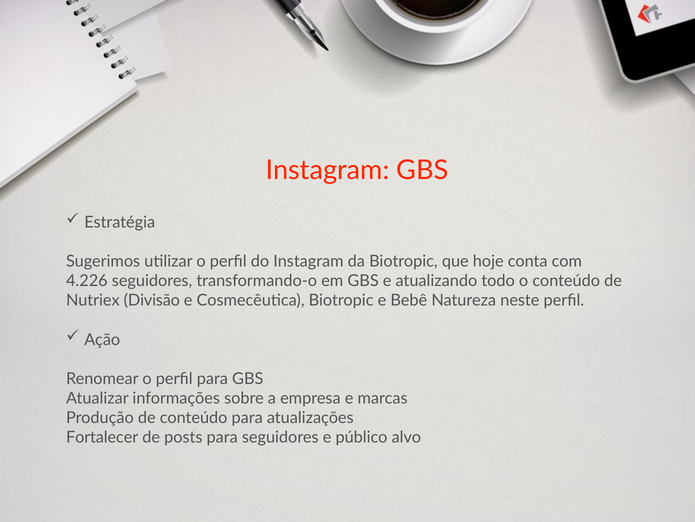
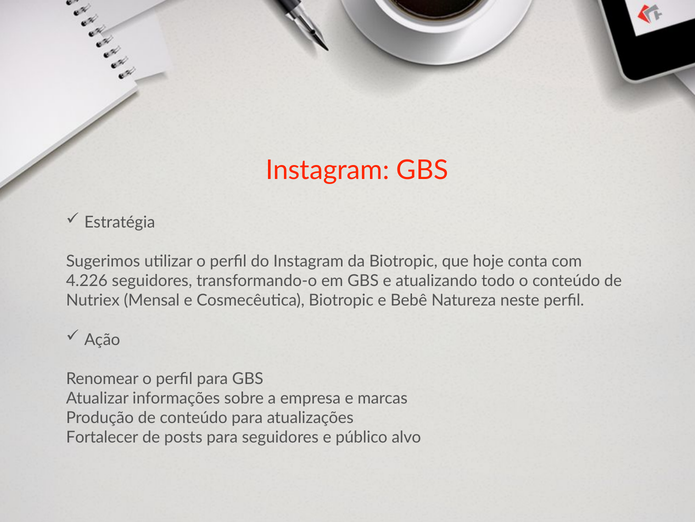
Divisão: Divisão -> Mensal (152, 300)
